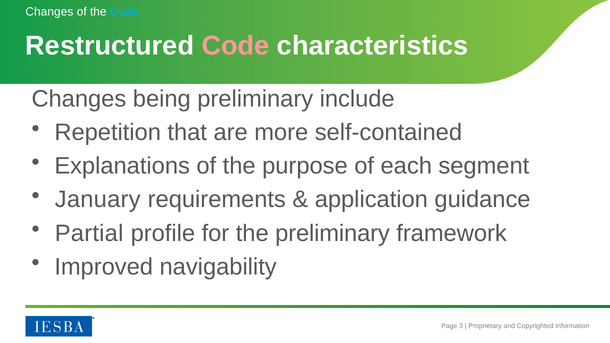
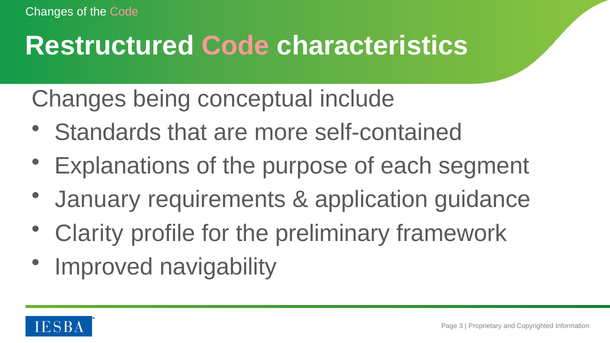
Code colour: light blue -> pink (124, 12)
being preliminary: preliminary -> conceptual (255, 99)
Repetition: Repetition -> Standards (108, 133)
Partial: Partial -> Clarity (89, 233)
